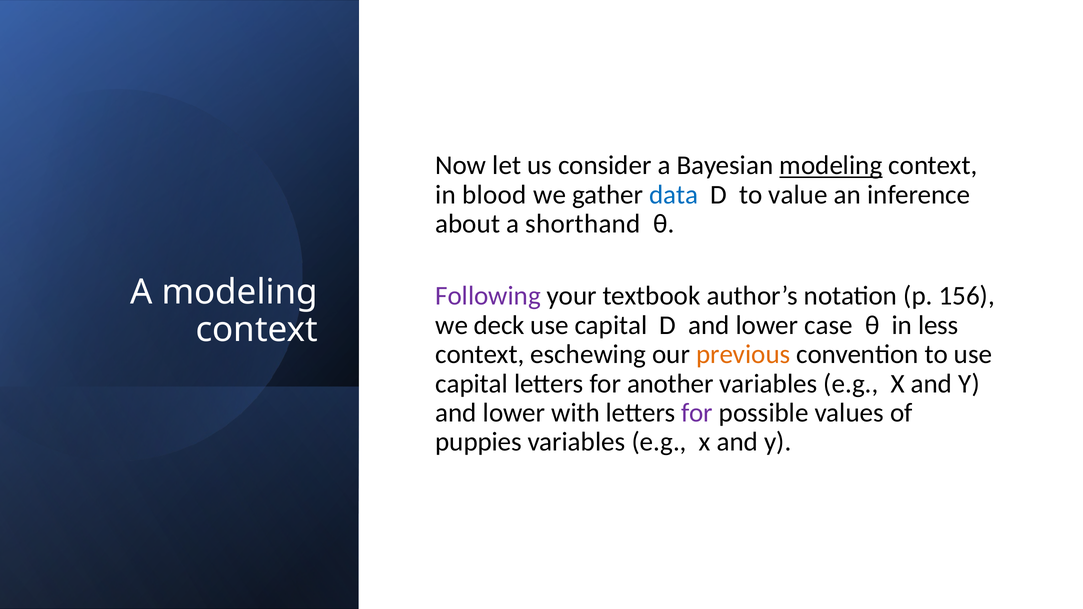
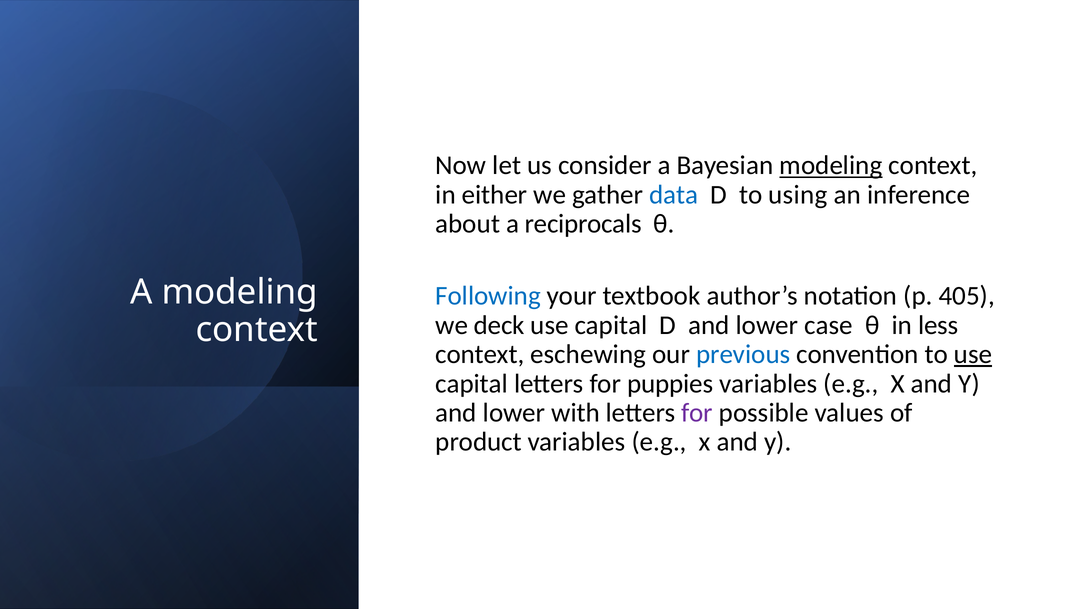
blood: blood -> either (495, 195)
value: value -> using (798, 195)
shorthand: shorthand -> reciprocals (583, 224)
Following colour: purple -> blue (488, 296)
156: 156 -> 405 (967, 296)
previous colour: orange -> blue (743, 354)
use underline: none -> present (973, 354)
another: another -> puppies (670, 384)
puppies: puppies -> product (479, 442)
